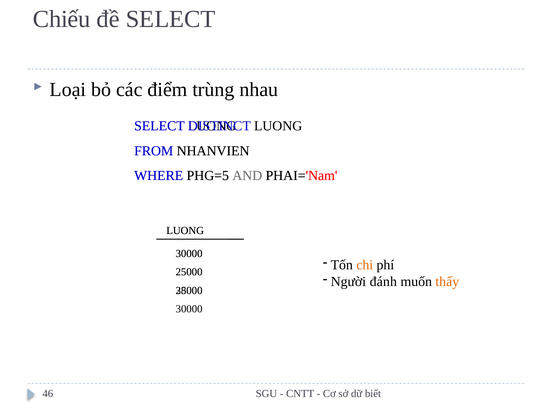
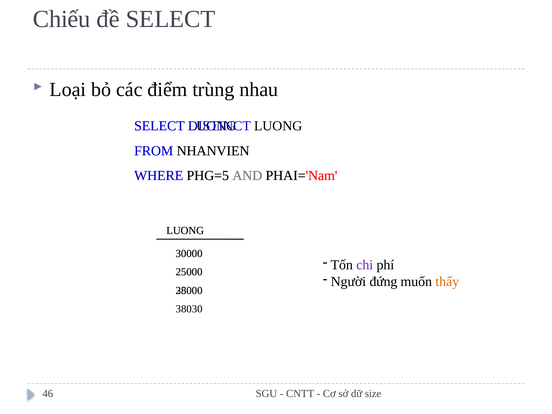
chi colour: orange -> purple (365, 265)
đánh: đánh -> đứng (383, 282)
30000: 30000 -> 38030 (189, 309)
biết: biết -> size (373, 394)
